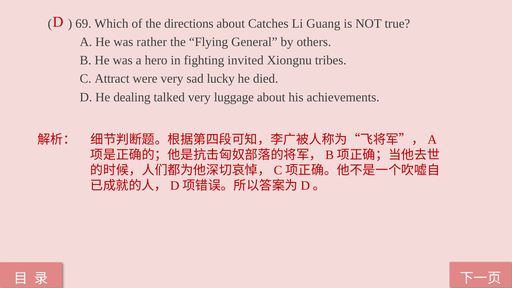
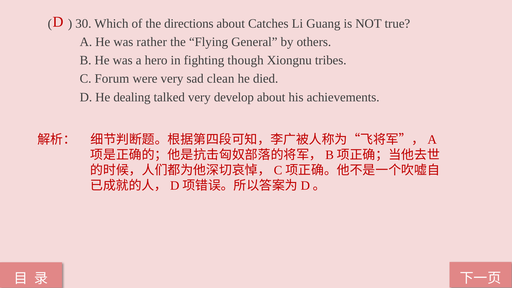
69: 69 -> 30 (83, 23)
invited: invited -> though (246, 60)
Attract: Attract -> Forum (112, 79)
lucky: lucky -> clean (221, 79)
luggage: luggage -> develop (234, 97)
